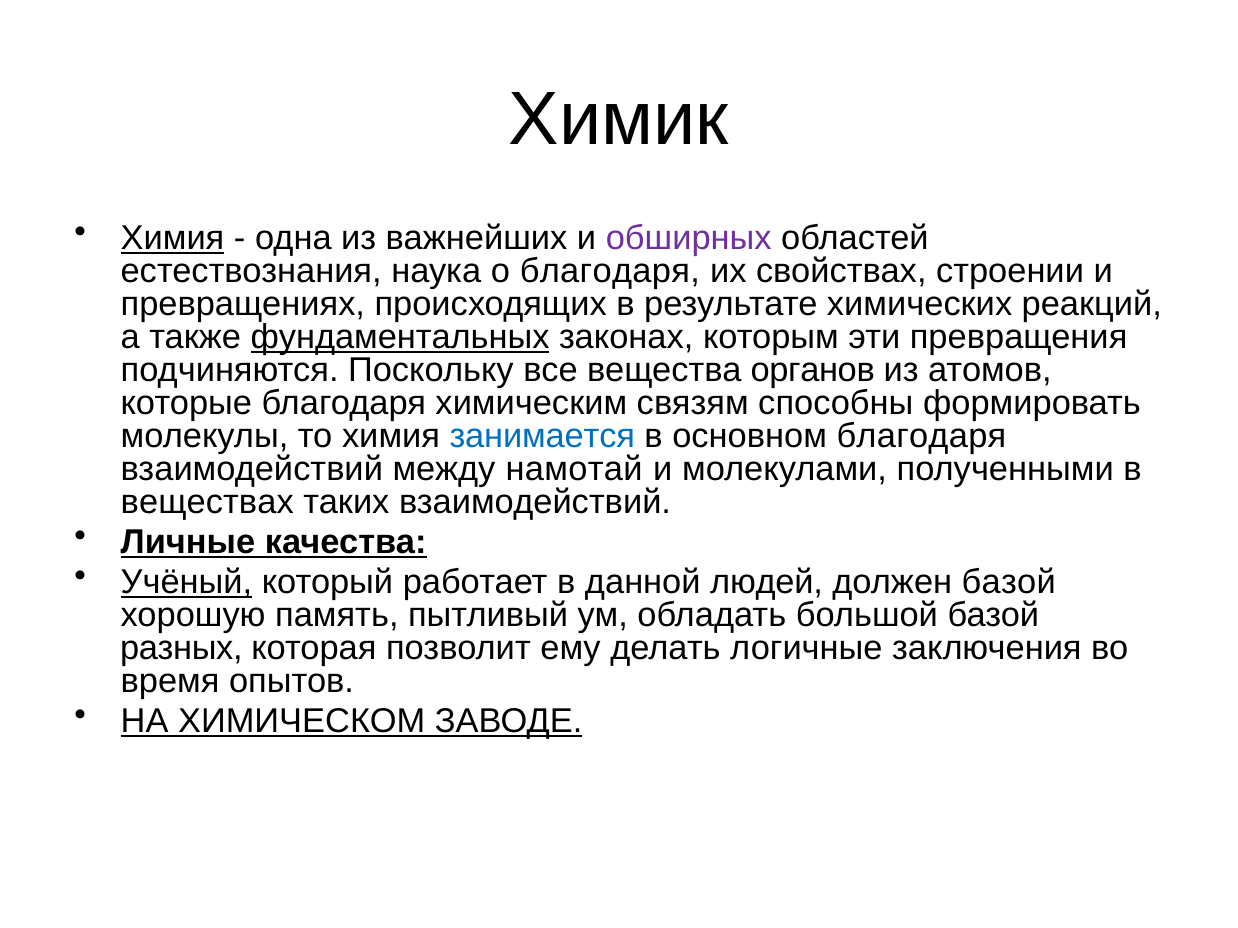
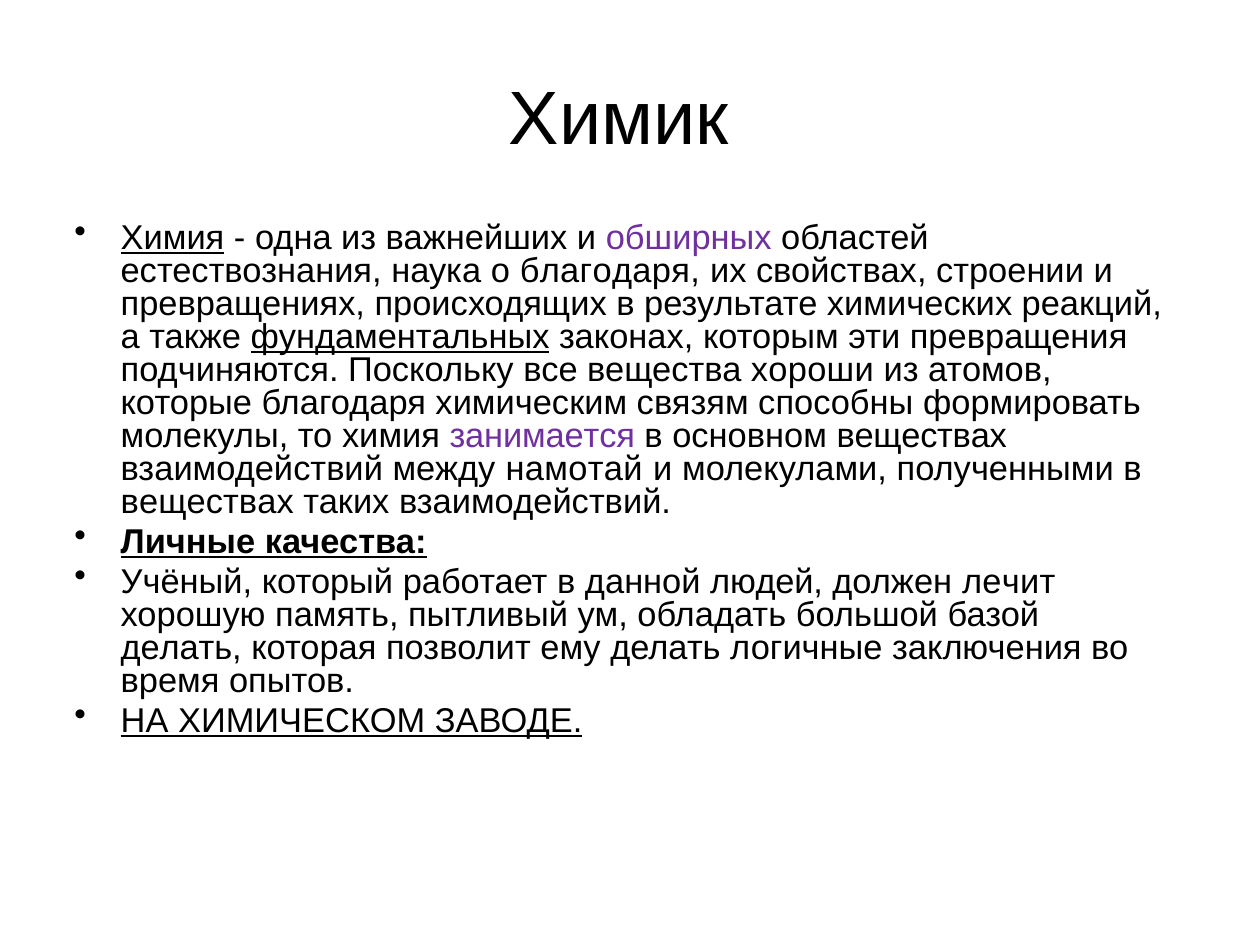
органов: органов -> хороши (812, 370)
занимается colour: blue -> purple (542, 436)
основном благодаря: благодаря -> веществах (922, 436)
Учёный underline: present -> none (186, 582)
должен базой: базой -> лечит (1009, 582)
разных: разных -> делать (181, 648)
